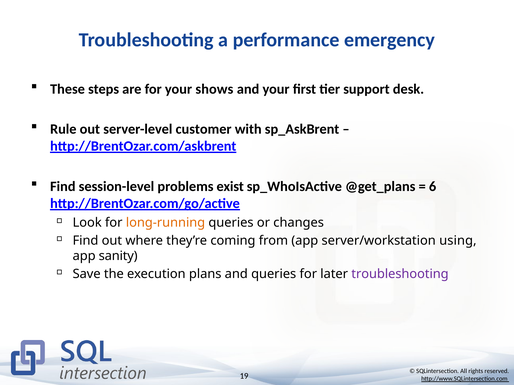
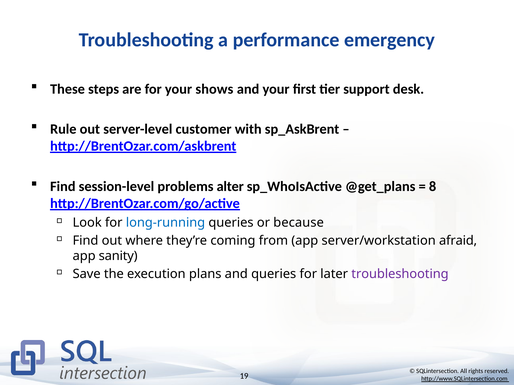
exist: exist -> alter (230, 187)
6: 6 -> 8 (433, 187)
long-running colour: orange -> blue (166, 223)
changes: changes -> because (299, 223)
using: using -> afraid (458, 241)
